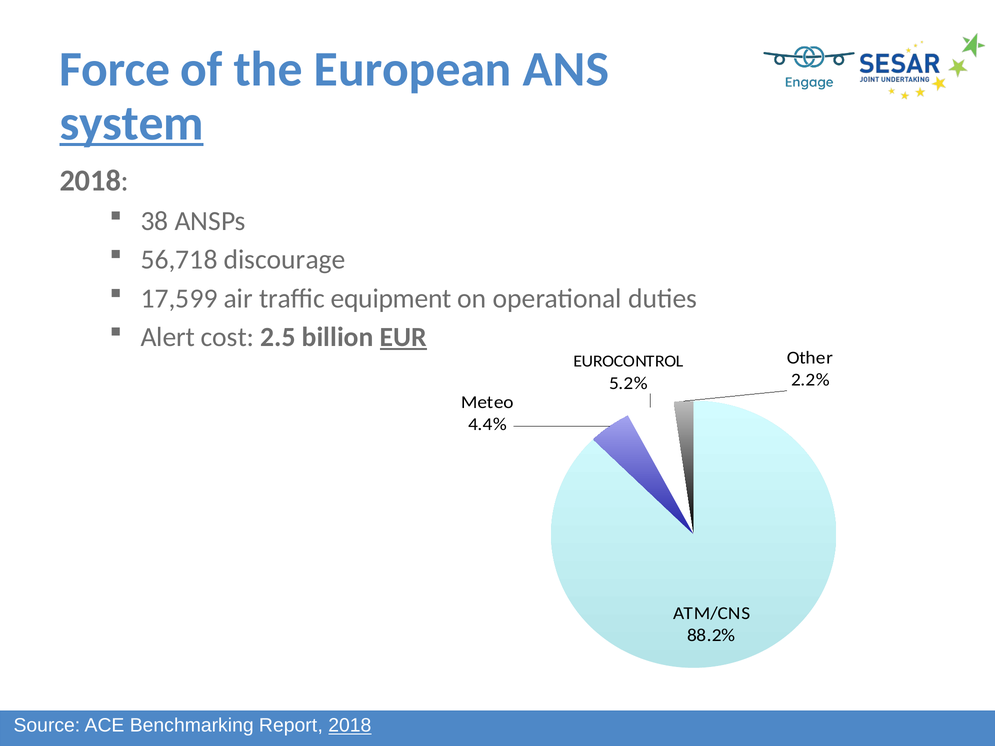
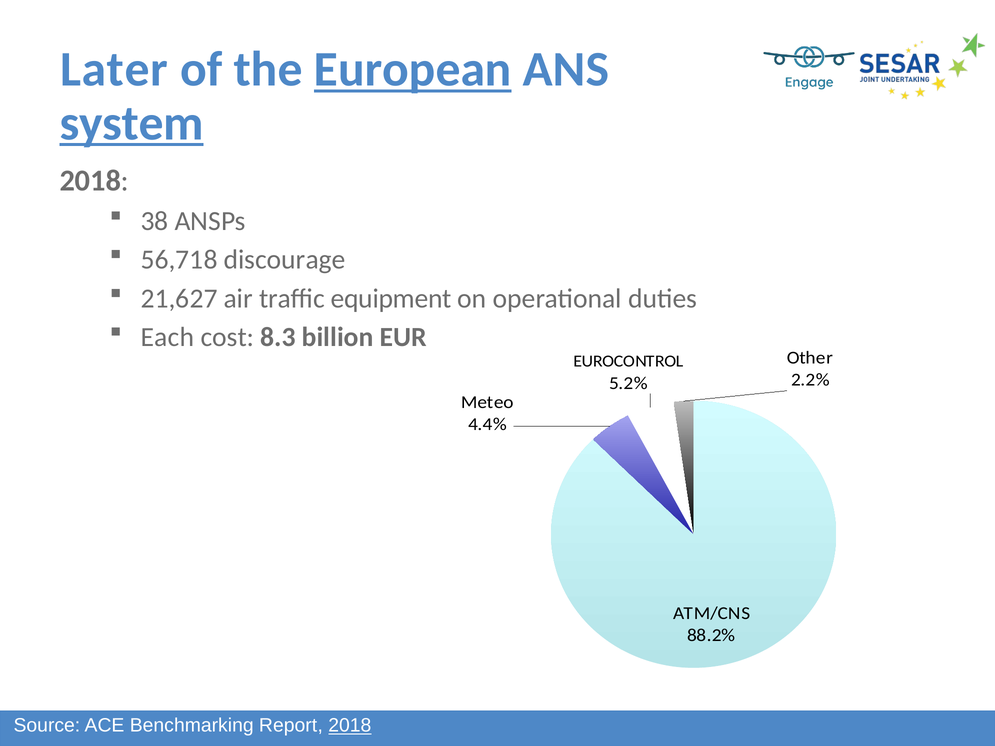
Force: Force -> Later (114, 70)
European underline: none -> present (413, 70)
17,599: 17,599 -> 21,627 (179, 299)
Alert: Alert -> Each (167, 337)
2.5: 2.5 -> 8.3 (278, 337)
EUR underline: present -> none (403, 337)
